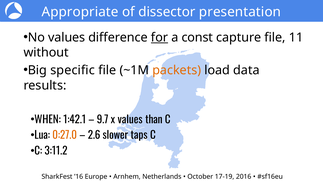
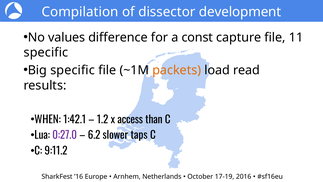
Appropriate: Appropriate -> Compilation (80, 12)
presentation: presentation -> development (240, 12)
for underline: present -> none (160, 37)
without: without -> specific (46, 52)
data: data -> read (246, 70)
9.7: 9.7 -> 1.2 (103, 120)
x values: values -> access (130, 120)
0:27.0 colour: orange -> purple (65, 135)
2.6: 2.6 -> 6.2 (94, 135)
3:11.2: 3:11.2 -> 9:11.2 (56, 151)
